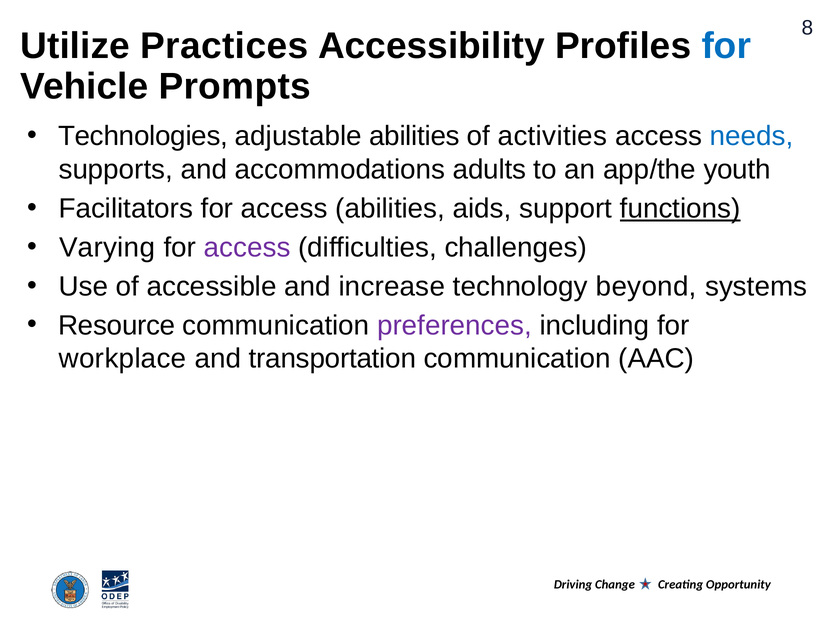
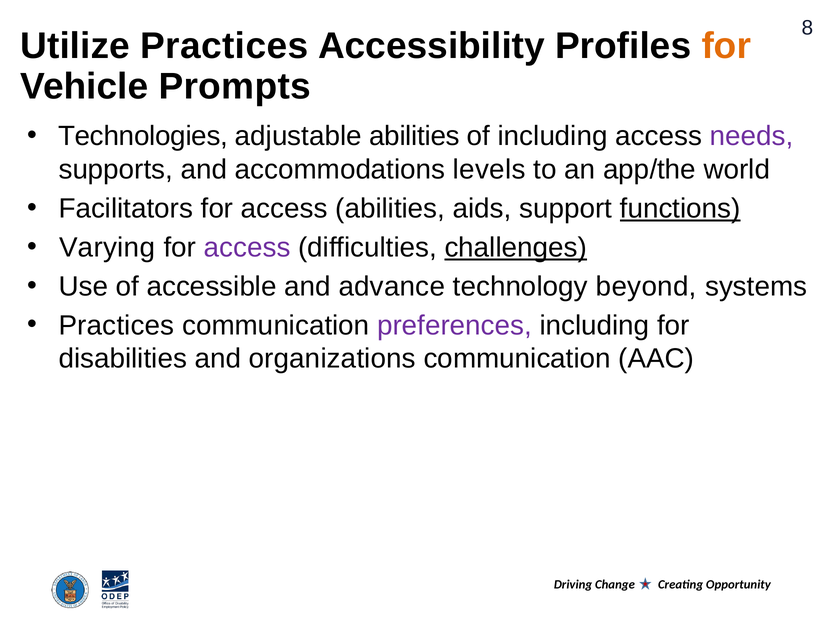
for colour: blue -> orange (726, 46)
of activities: activities -> including (553, 136)
needs colour: blue -> purple (751, 136)
adults: adults -> levels (489, 170)
youth: youth -> world (737, 170)
challenges underline: none -> present (516, 248)
increase: increase -> advance (392, 287)
Resource: Resource -> Practices (117, 325)
workplace: workplace -> disabilities (123, 359)
transportation: transportation -> organizations (332, 359)
